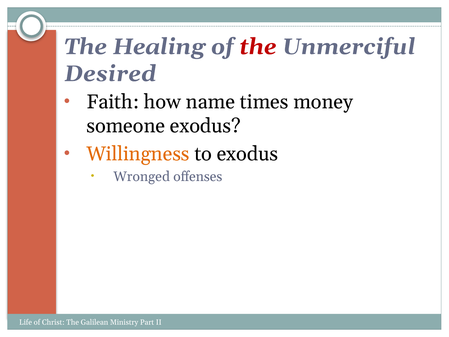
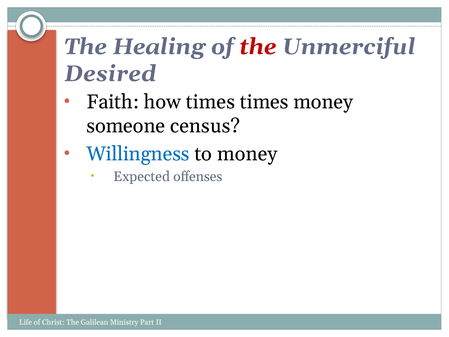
how name: name -> times (210, 102)
someone exodus: exodus -> census (205, 126)
Willingness colour: orange -> blue (138, 154)
to exodus: exodus -> money (247, 154)
Wronged: Wronged -> Expected (142, 176)
